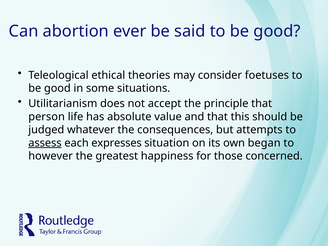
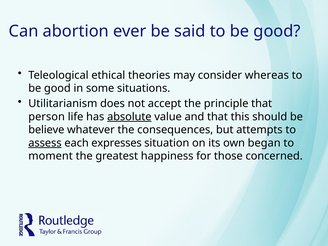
foetuses: foetuses -> whereas (267, 75)
absolute underline: none -> present (129, 117)
judged: judged -> believe (46, 130)
however: however -> moment (51, 156)
